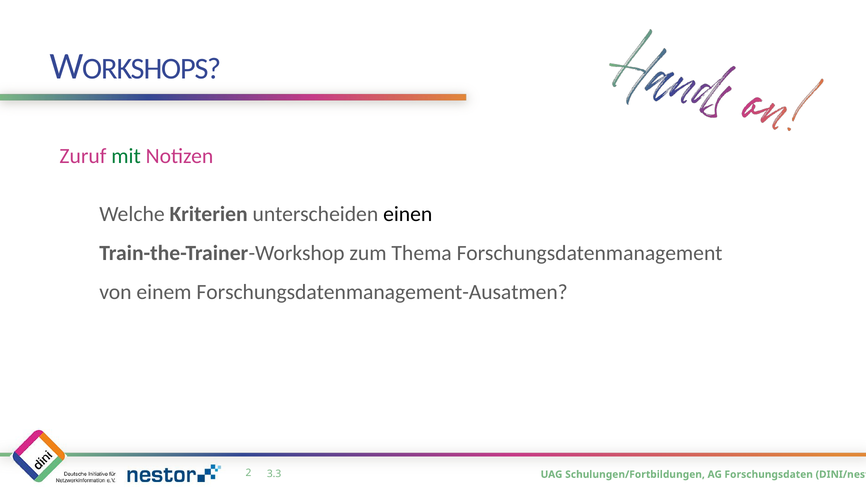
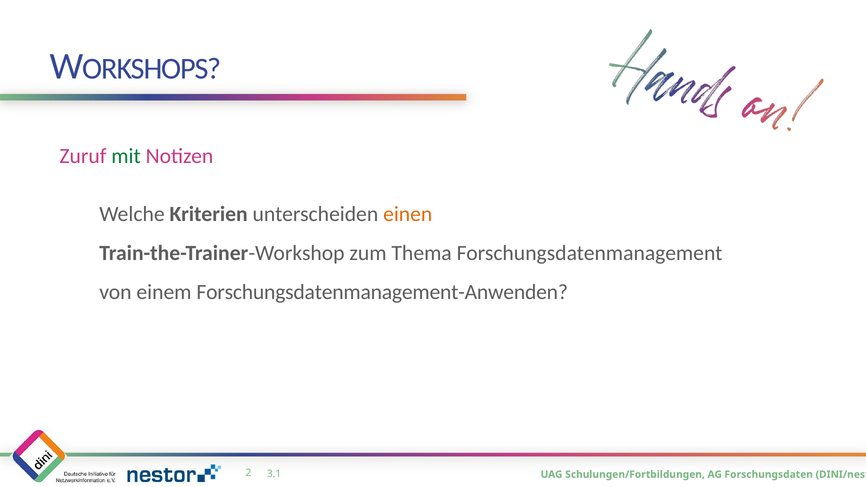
einen colour: black -> orange (408, 214)
Forschungsdatenmanagement-Ausatmen: Forschungsdatenmanagement-Ausatmen -> Forschungsdatenmanagement-Anwenden (382, 292)
3.3: 3.3 -> 3.1 (274, 474)
